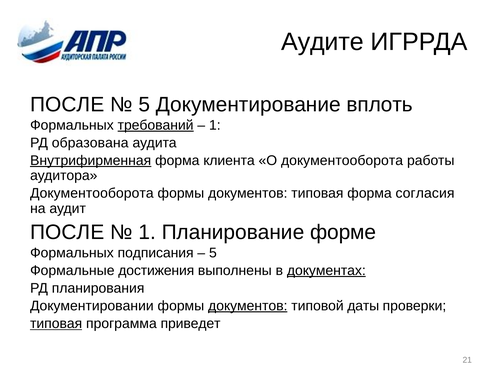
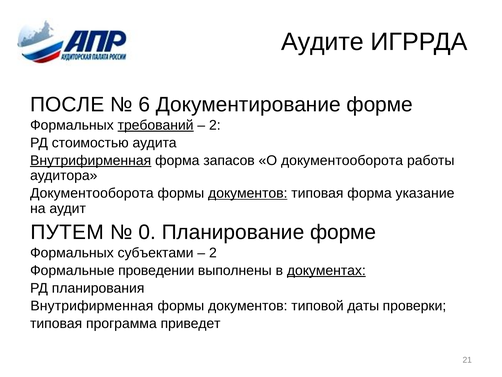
5: 5 -> 6 (144, 104)
Документирование вплоть: вплоть -> форме (380, 104)
1: 1 -> 2 (215, 125)
образована: образована -> стоимостью (90, 143)
клиента: клиента -> запасов (229, 160)
документов underline: none -> present (248, 193)
согласия: согласия -> указание (425, 193)
ПОСЛЕ: ПОСЛЕ -> ПУТЕМ (67, 232)
1: 1 -> 0 (147, 232)
подписания: подписания -> субъектами (156, 252)
5: 5 -> 2 (213, 252)
достижения: достижения -> проведении (156, 270)
Документировании: Документировании -> Внутрифирменная (92, 305)
документов underline: present -> none (248, 305)
типовая underline: present -> none (56, 323)
